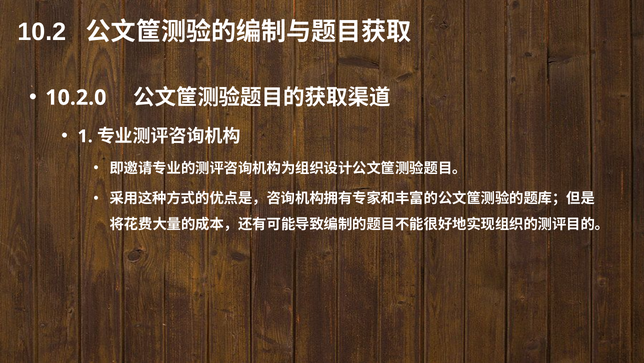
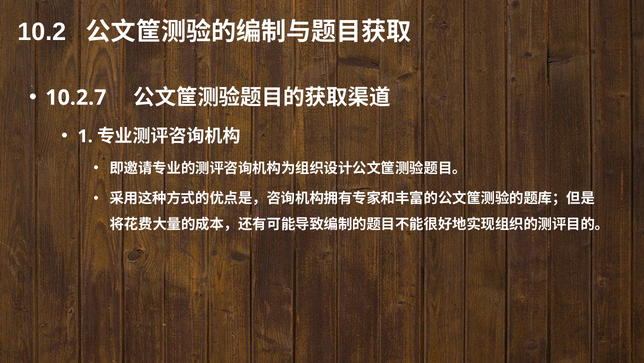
10.2.0: 10.2.0 -> 10.2.7 (76, 97)
